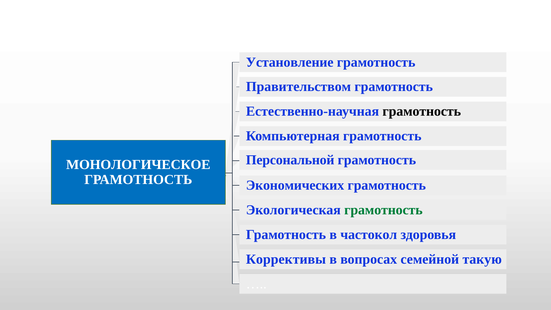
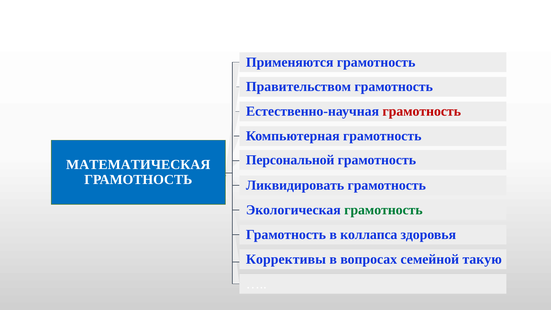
Установление: Установление -> Применяются (290, 62)
грамотность colour: black -> red (422, 111)
МОНОЛОГИЧЕСКОЕ: МОНОЛОГИЧЕСКОЕ -> МАТЕМАТИЧЕСКАЯ (138, 165)
Экономических: Экономических -> Ликвидировать (295, 185)
частокол: частокол -> коллапса (369, 234)
